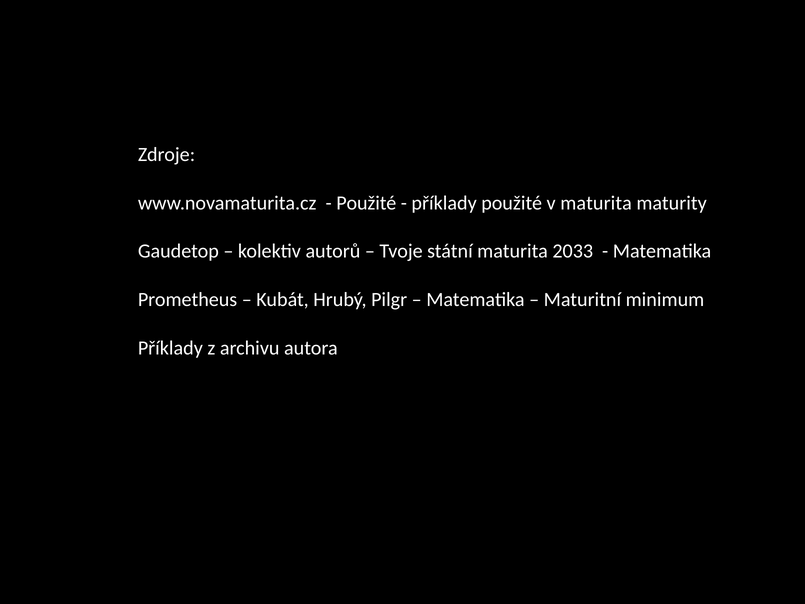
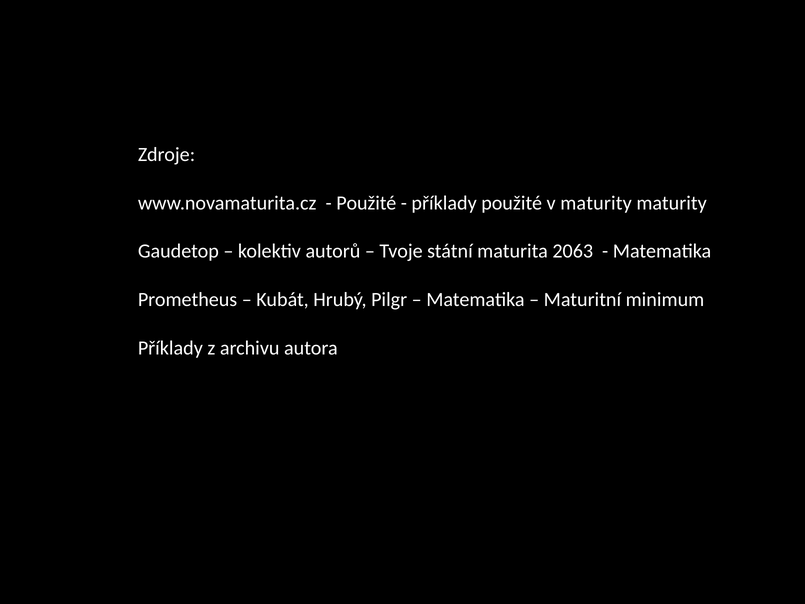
v maturita: maturita -> maturity (596, 203)
2033: 2033 -> 2063 (573, 251)
